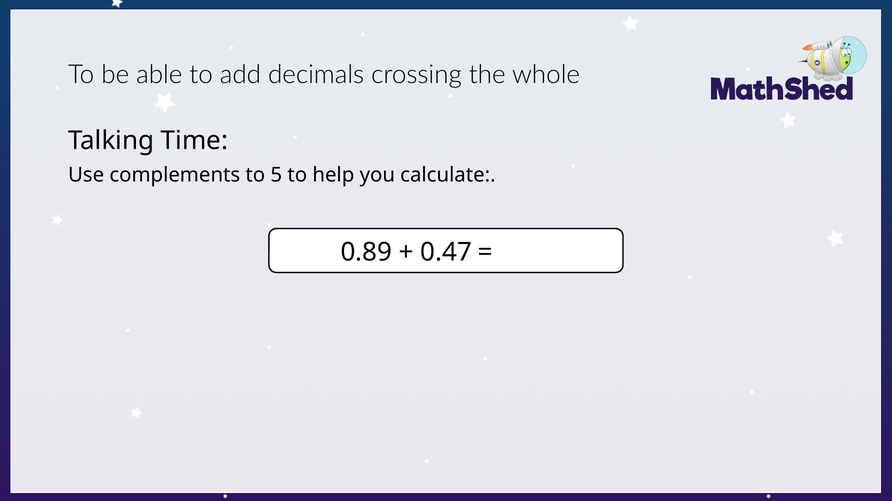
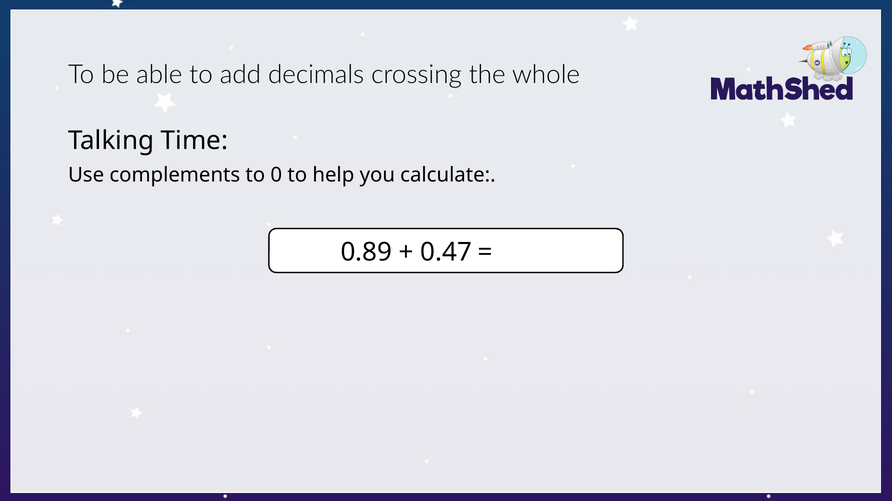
5: 5 -> 0 (276, 175)
